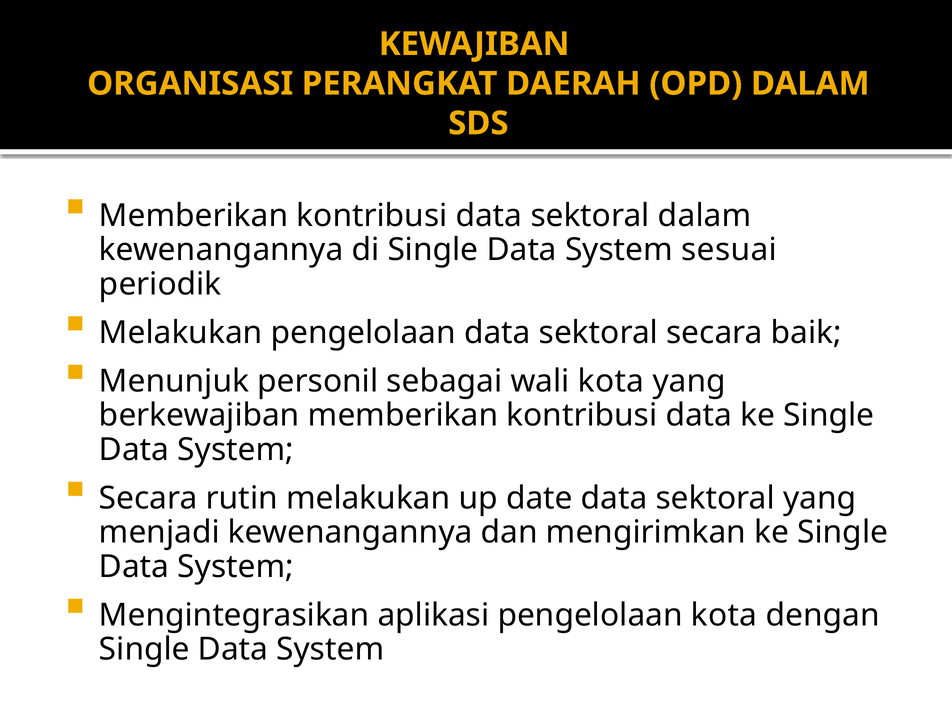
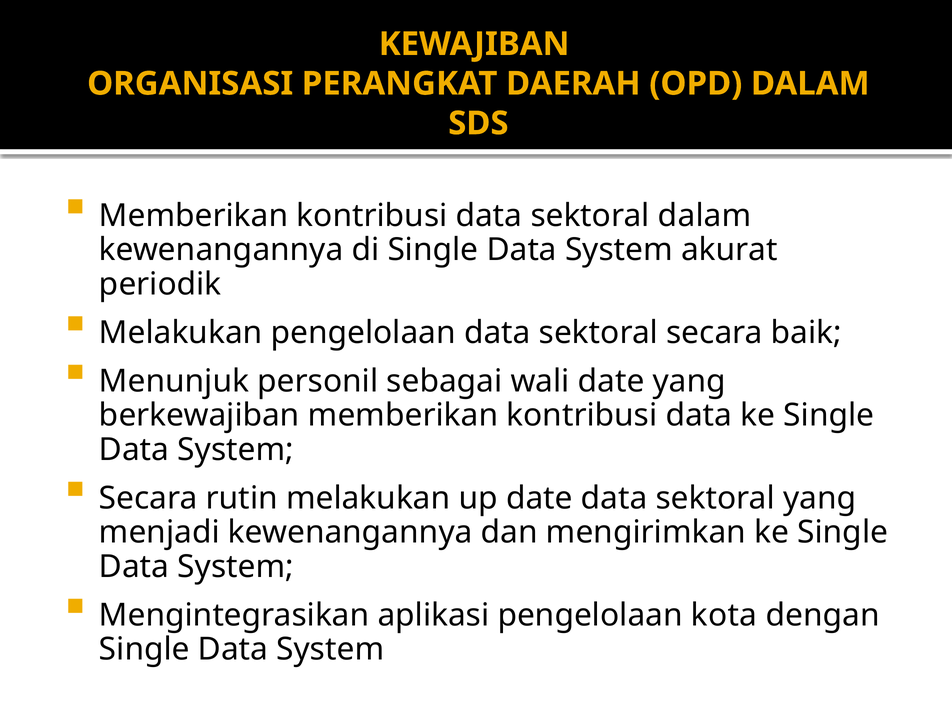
sesuai: sesuai -> akurat (729, 250)
wali kota: kota -> date (611, 381)
